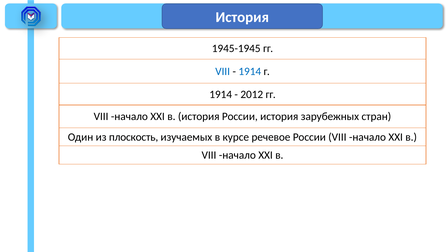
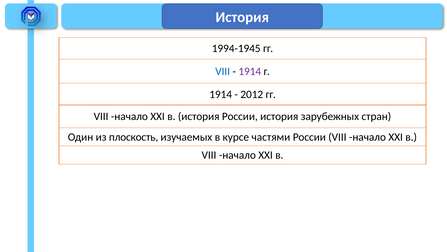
1945-1945: 1945-1945 -> 1994-1945 (236, 48)
1914 colour: blue -> purple (250, 71)
речевое: речевое -> частями (271, 137)
